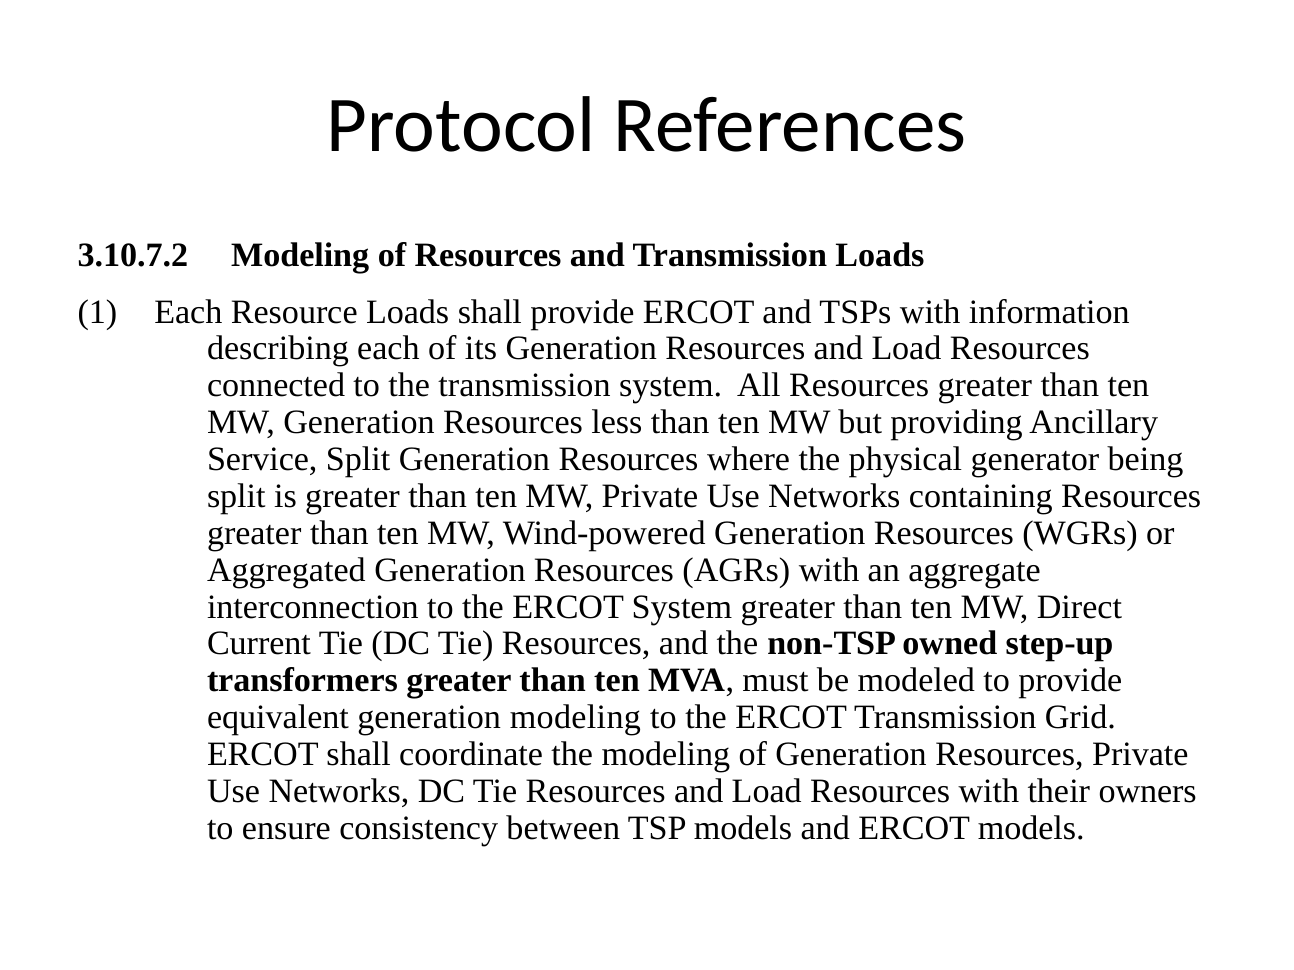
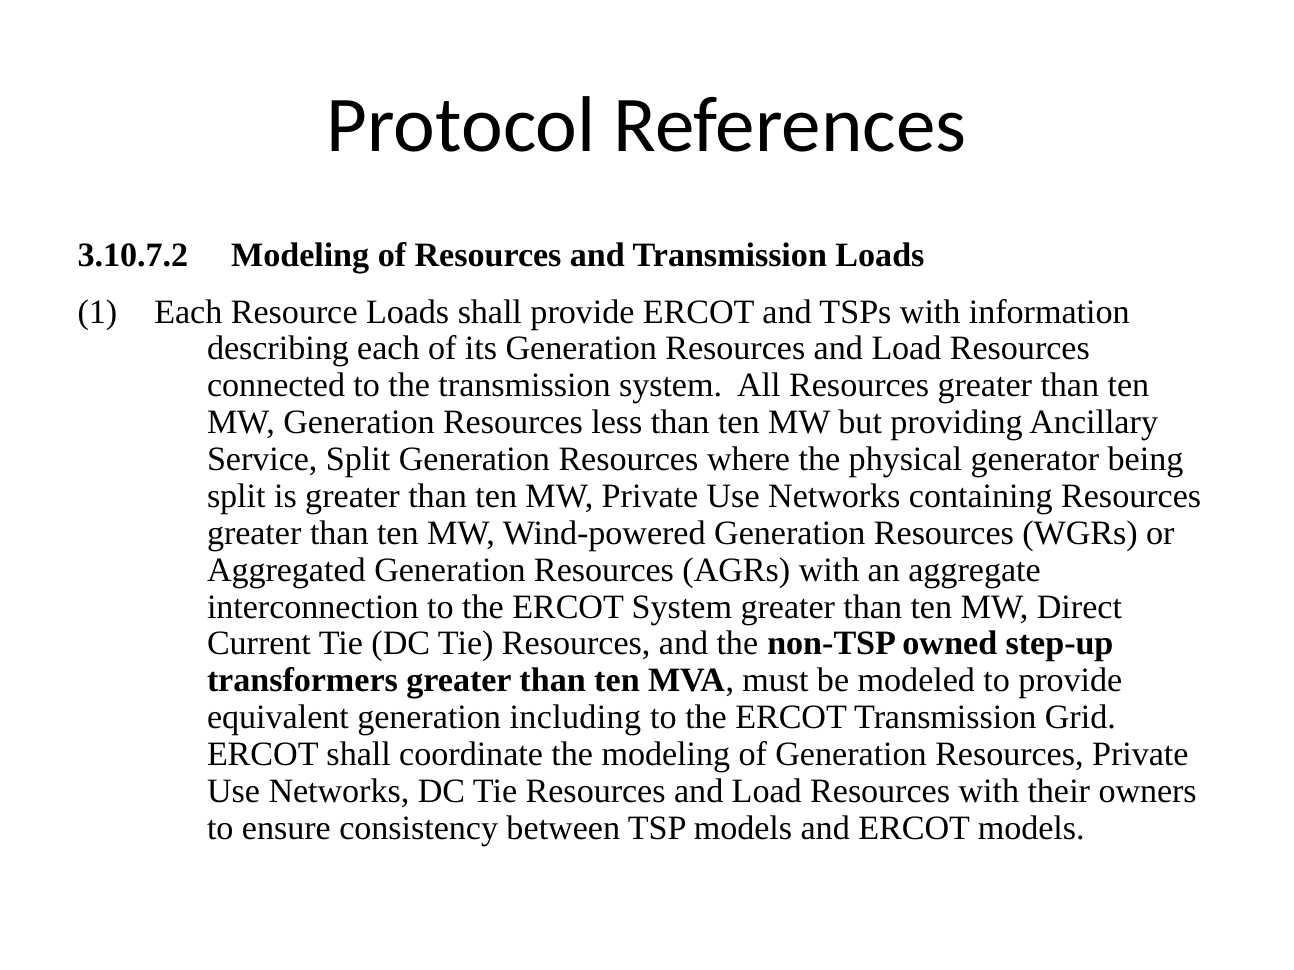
generation modeling: modeling -> including (575, 718)
